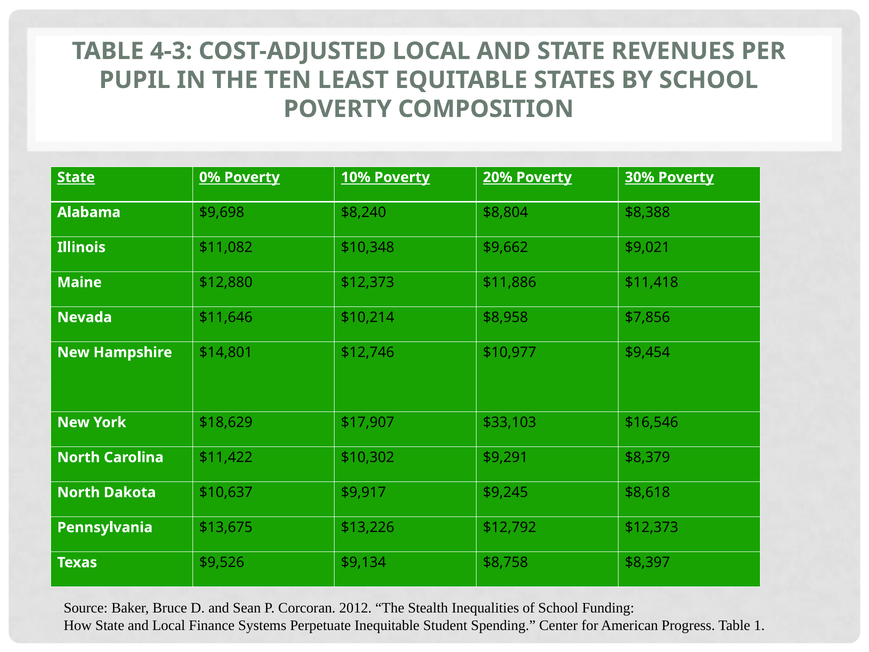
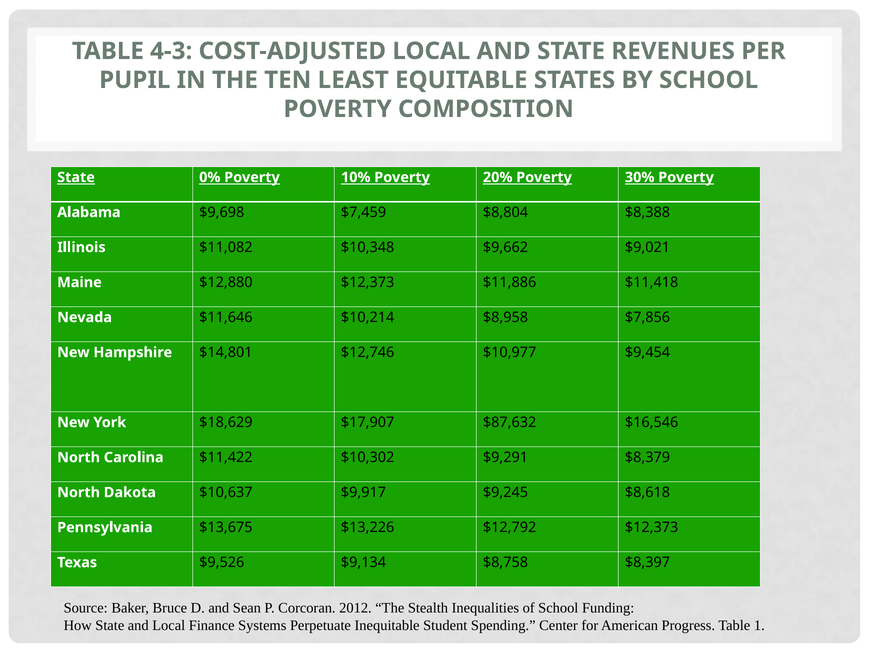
$8,240: $8,240 -> $7,459 (364, 212)
$33,103: $33,103 -> $87,632 (510, 422)
